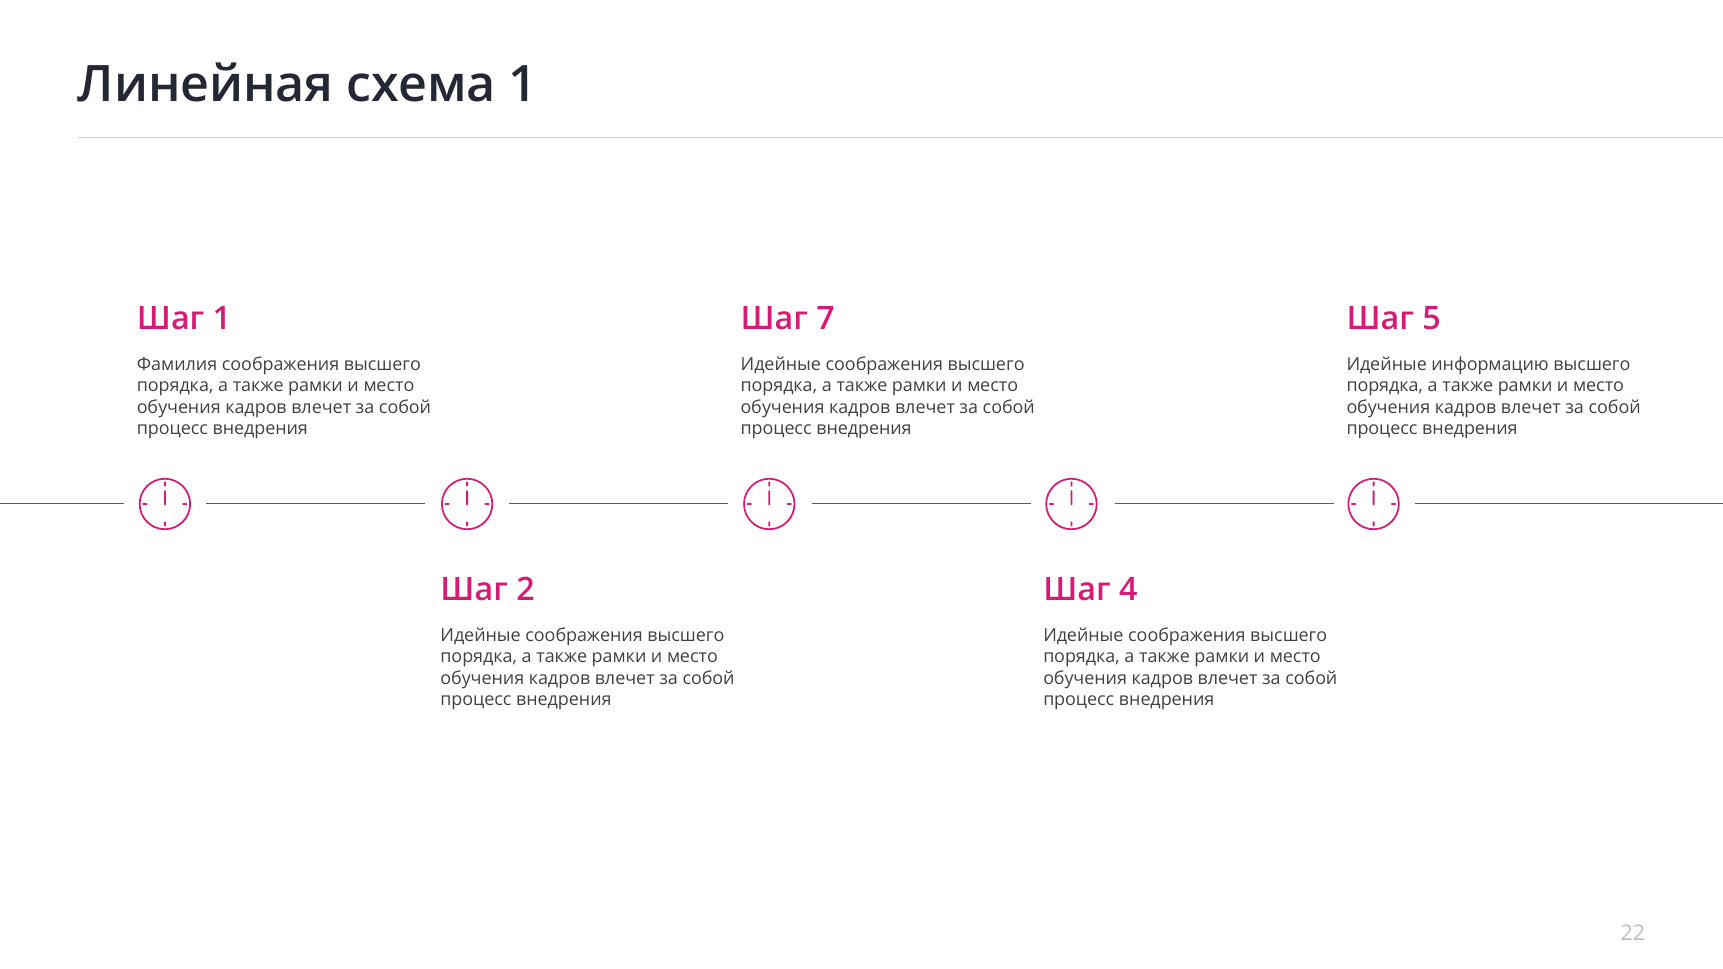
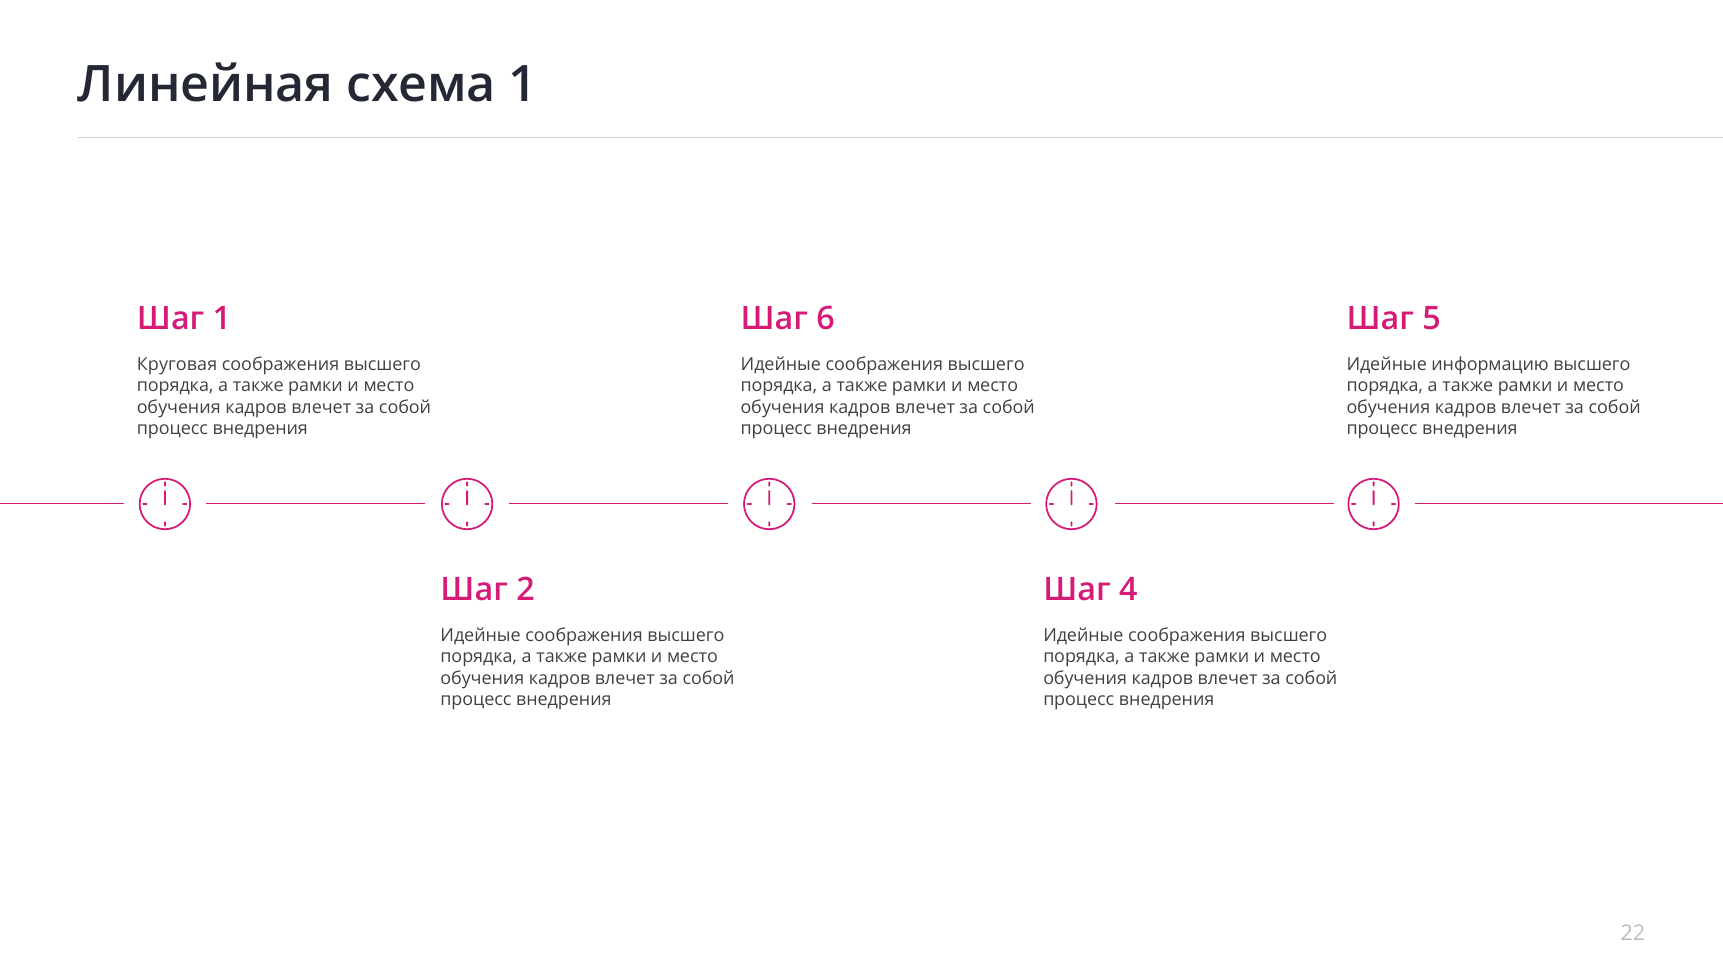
7: 7 -> 6 (826, 319)
Фамилия: Фамилия -> Круговая (177, 364)
